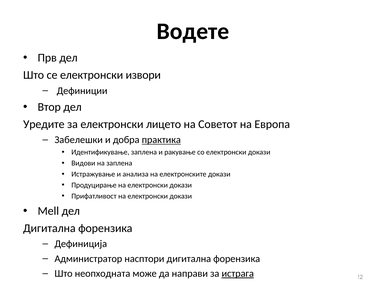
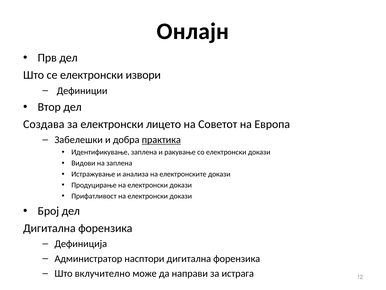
Водете: Водете -> Онлајн (193, 31)
Уредите: Уредите -> Создава (44, 124)
Mell: Mell -> Број (48, 211)
неопходната: неопходната -> вклучително (102, 273)
истрага underline: present -> none (238, 273)
